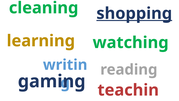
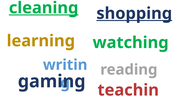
cleaning underline: none -> present (44, 8)
